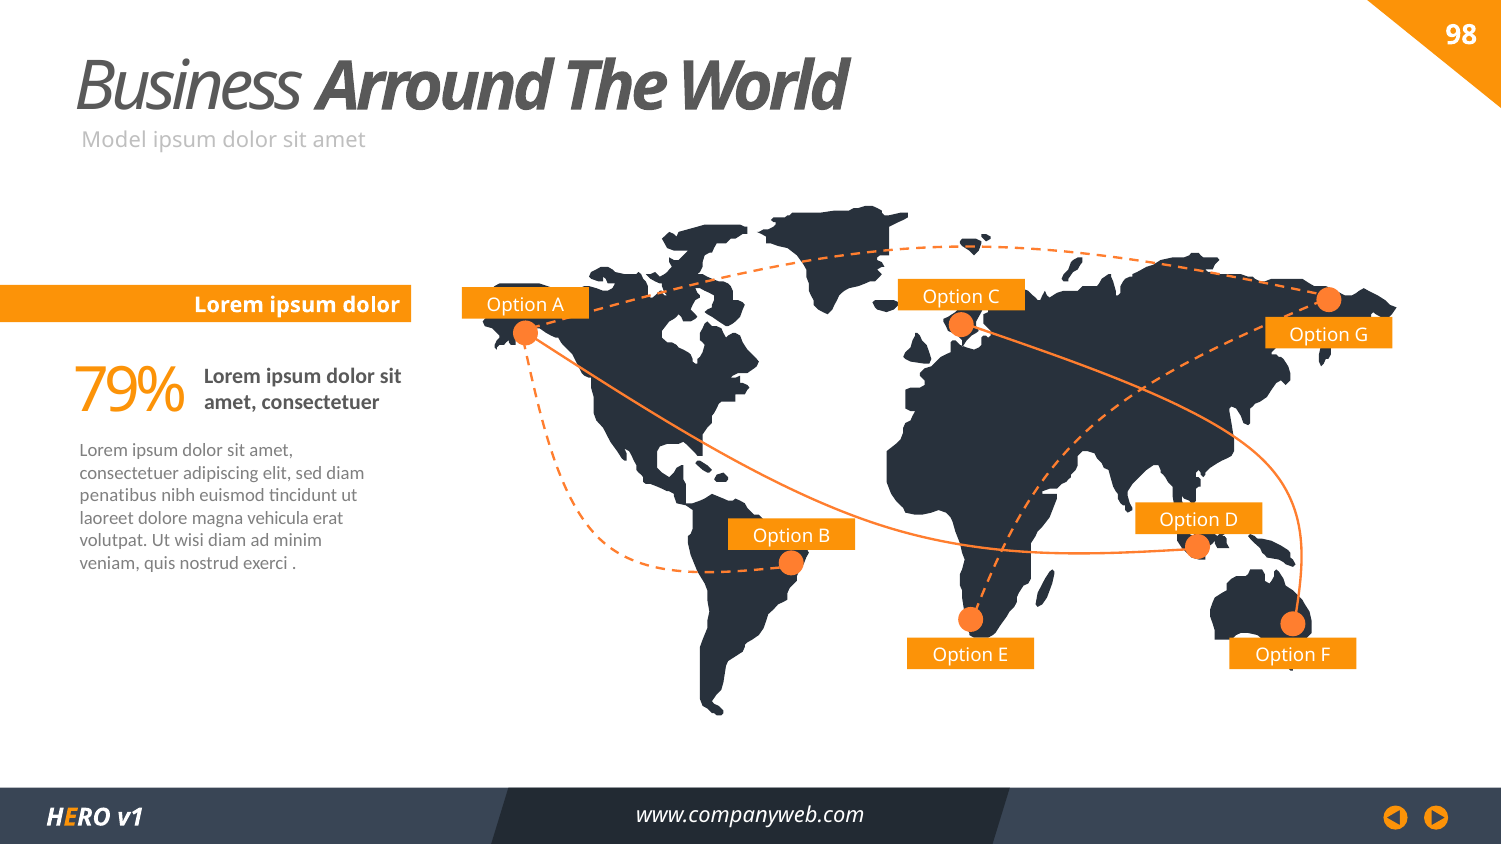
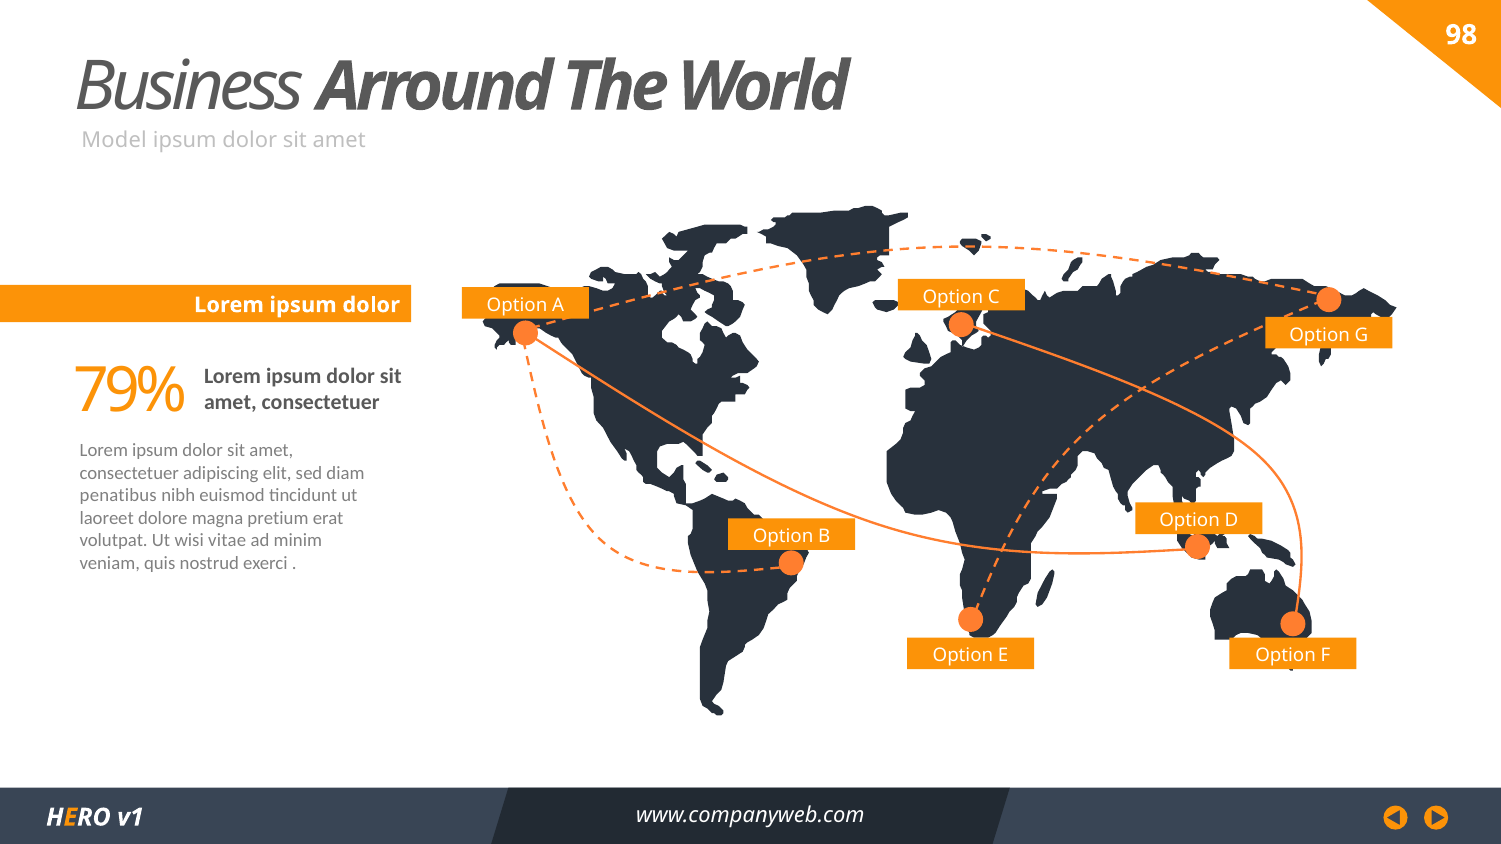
vehicula: vehicula -> pretium (278, 518)
wisi diam: diam -> vitae (227, 541)
